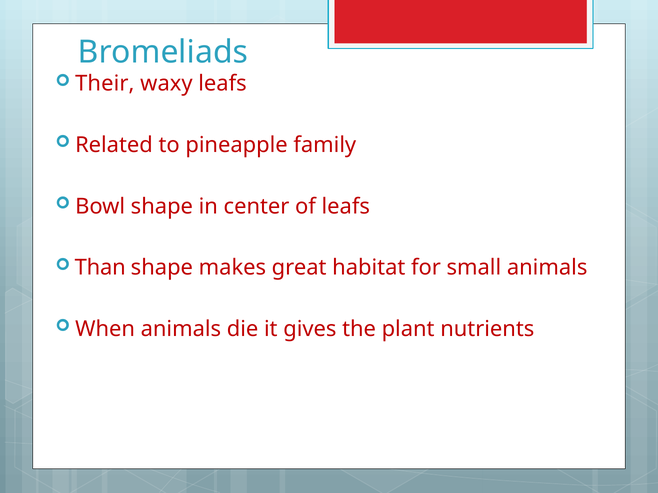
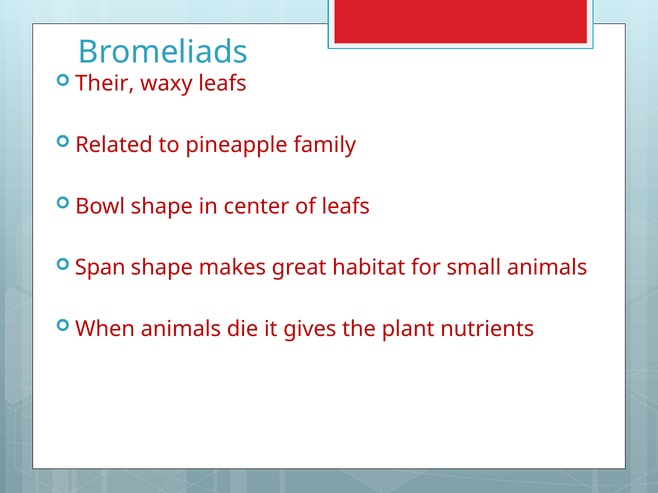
Than: Than -> Span (100, 268)
